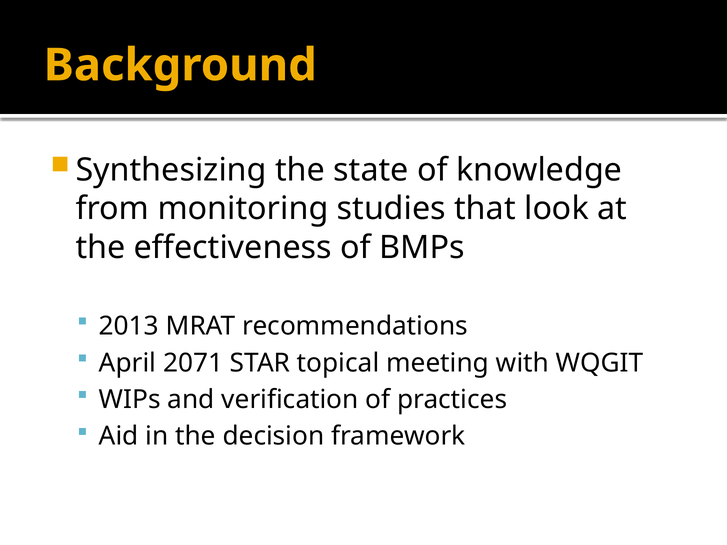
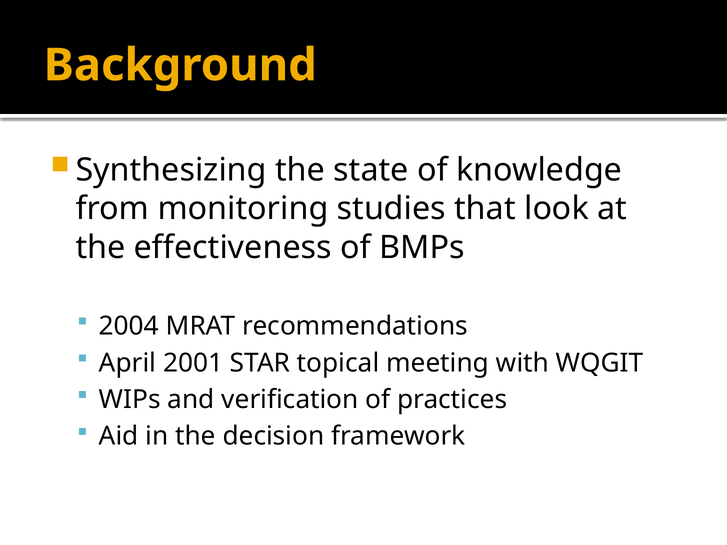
2013: 2013 -> 2004 (129, 326)
2071: 2071 -> 2001 (193, 363)
